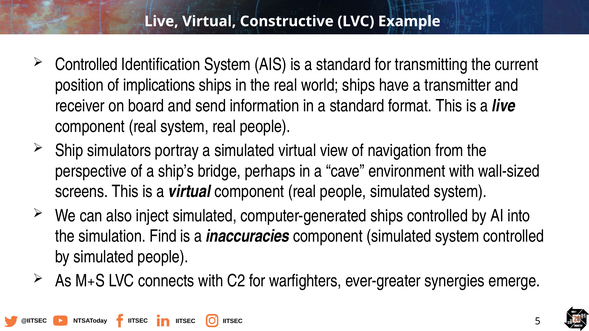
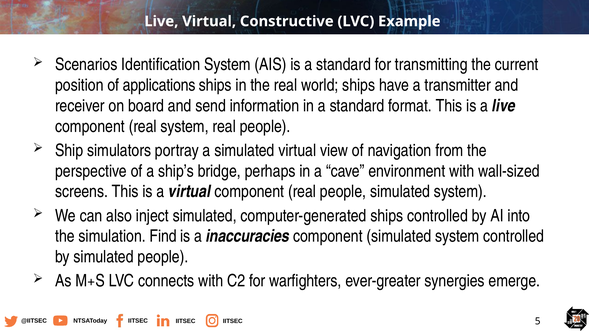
Controlled: Controlled -> Scenarios (86, 65)
implications: implications -> applications (159, 85)
